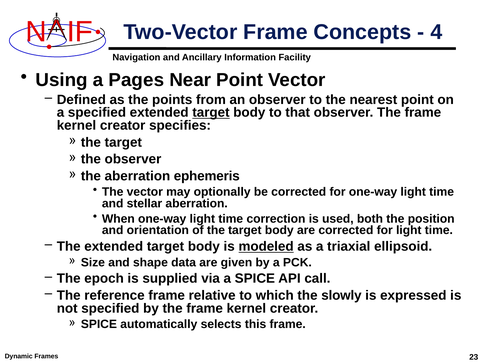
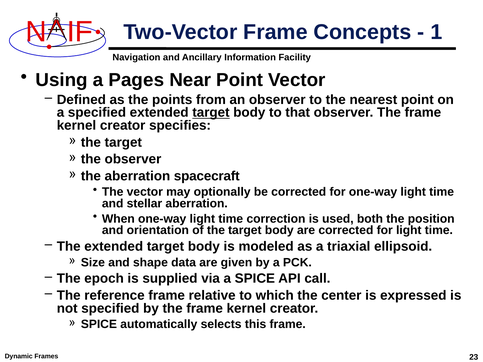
4: 4 -> 1 (436, 32)
ephemeris: ephemeris -> spacecraft (207, 176)
modeled underline: present -> none (266, 247)
slowly: slowly -> center (341, 296)
